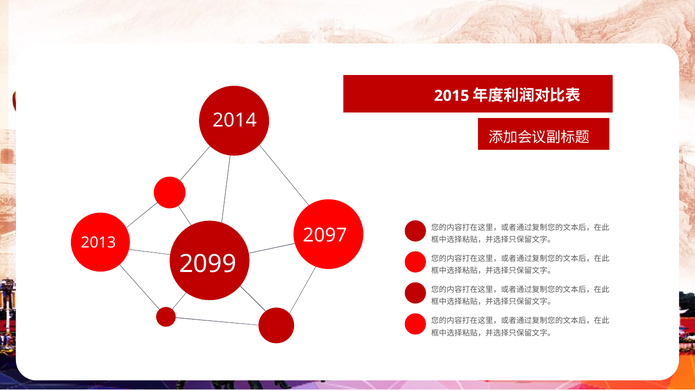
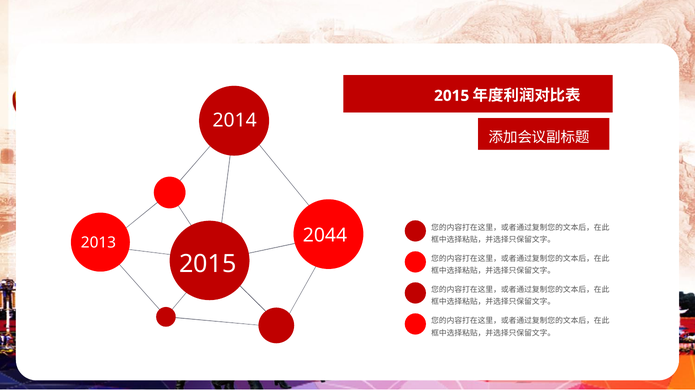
2097: 2097 -> 2044 (325, 235)
2099: 2099 -> 2015 (208, 264)
